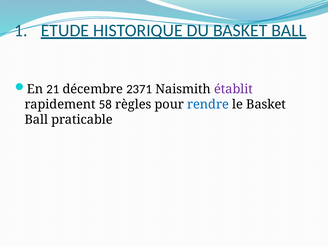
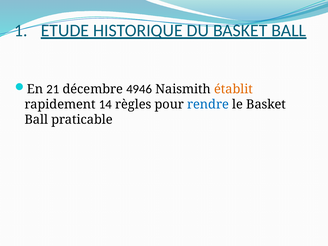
2371: 2371 -> 4946 (139, 89)
établit colour: purple -> orange (233, 89)
58: 58 -> 14 (105, 105)
